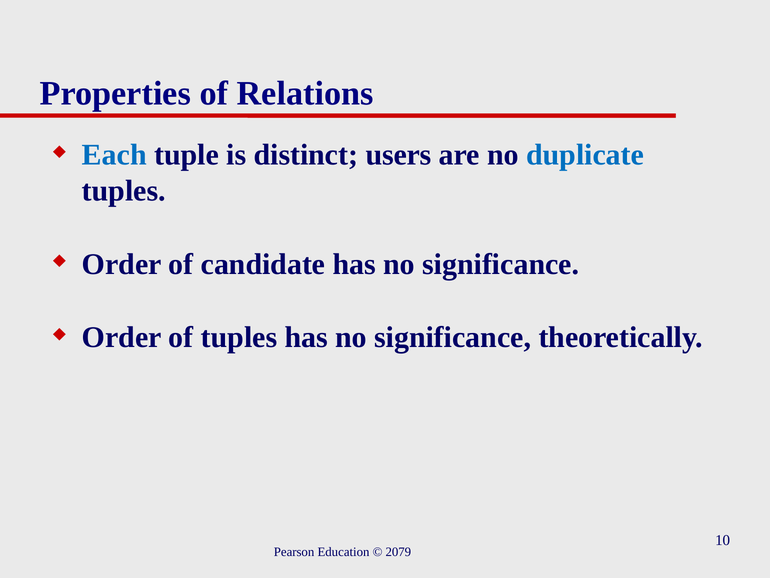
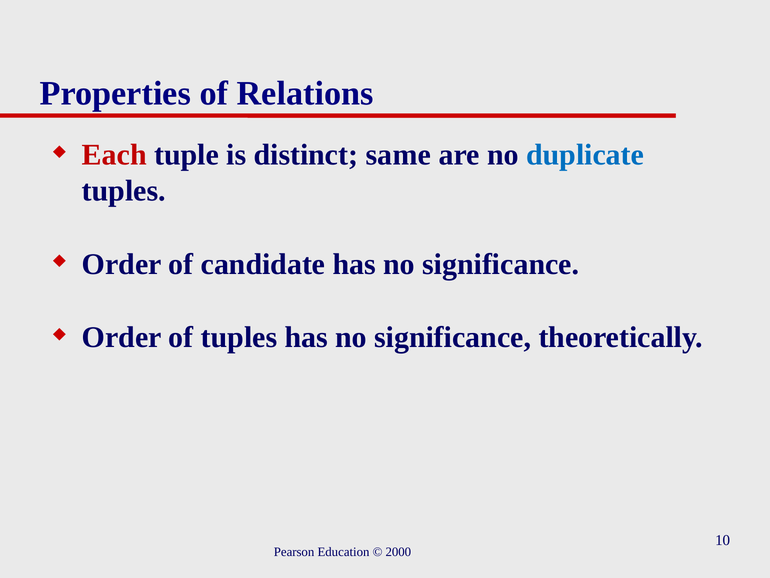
Each colour: blue -> red (114, 155)
users: users -> same (398, 155)
2079: 2079 -> 2000 (398, 551)
